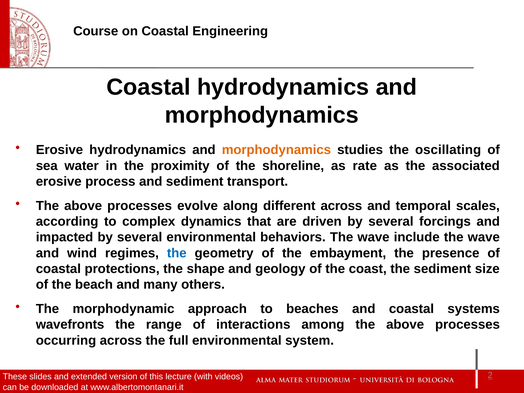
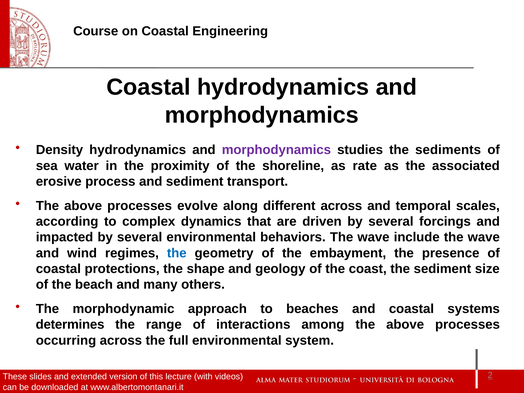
Erosive: Erosive -> Density (59, 150)
morphodynamics colour: orange -> purple (276, 150)
oscillating: oscillating -> sediments (448, 150)
wavefronts: wavefronts -> determines (70, 325)
